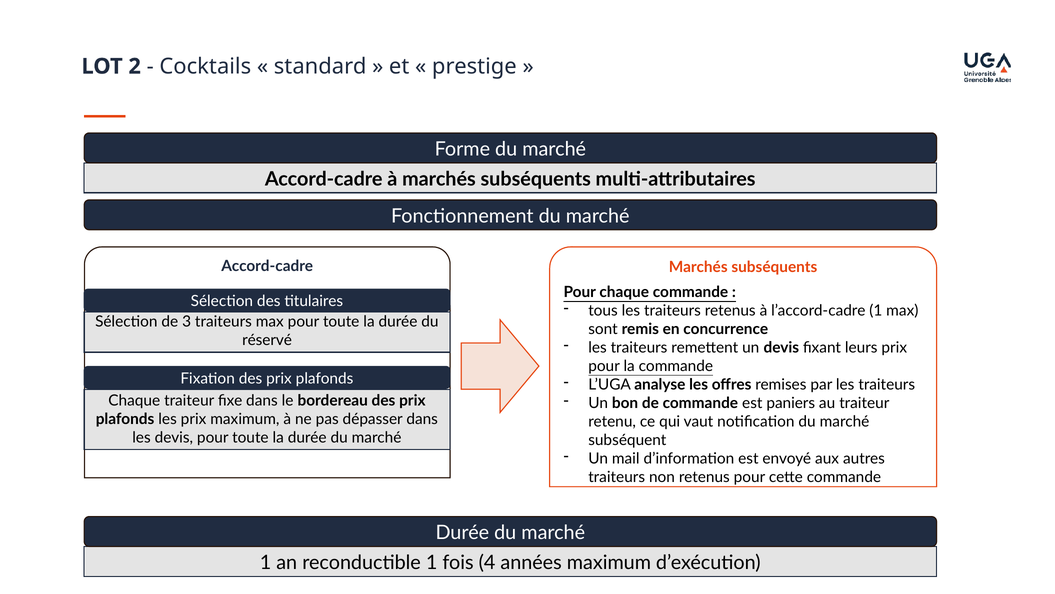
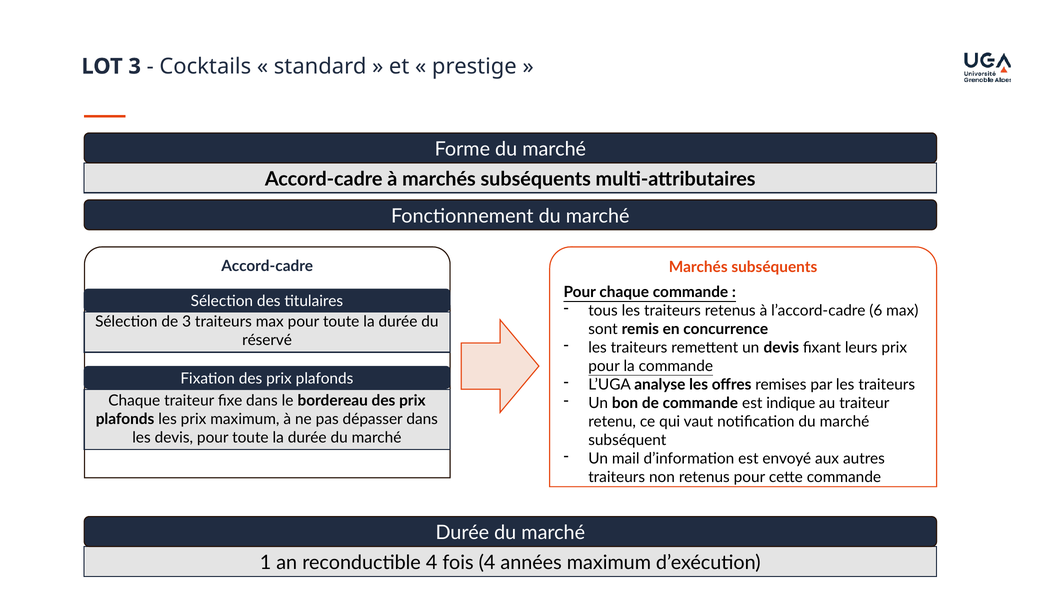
LOT 2: 2 -> 3 (135, 66)
l’accord-cadre 1: 1 -> 6 (876, 311)
paniers: paniers -> indique (791, 403)
reconductible 1: 1 -> 4 (432, 562)
